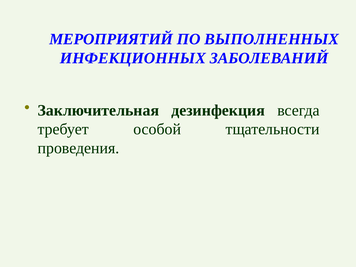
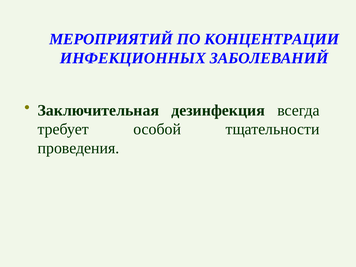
ВЫПОЛНЕННЫХ: ВЫПОЛНЕННЫХ -> КОНЦЕНТРАЦИИ (272, 39)
